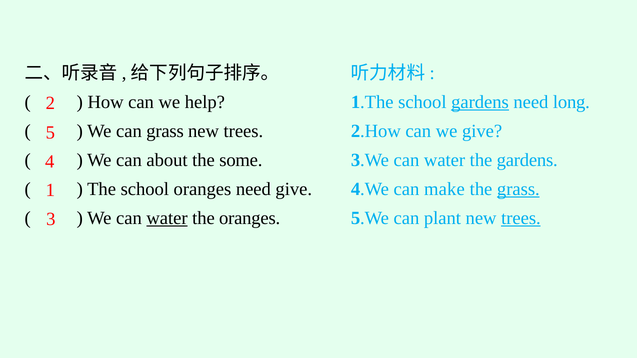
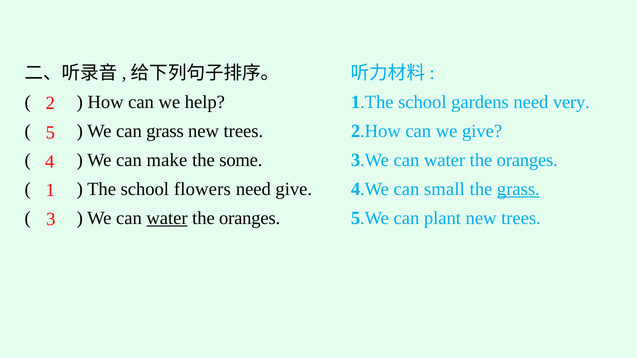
gardens underline: present -> none (480, 102)
long: long -> very (571, 102)
about: about -> make (167, 160)
gardens: gardens -> oranges (527, 160)
school oranges: oranges -> flowers (202, 189)
make: make -> small (444, 189)
trees underline: present -> none (521, 218)
